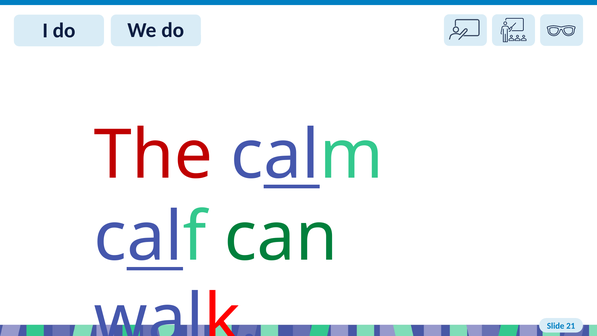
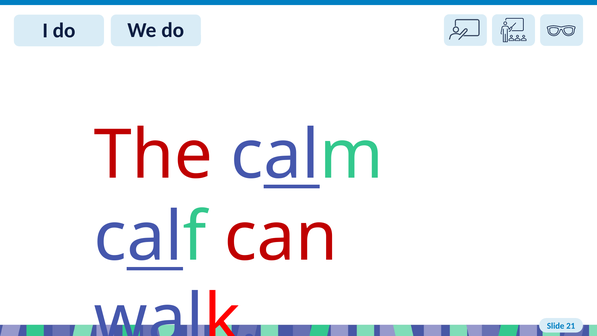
can colour: green -> red (281, 237)
